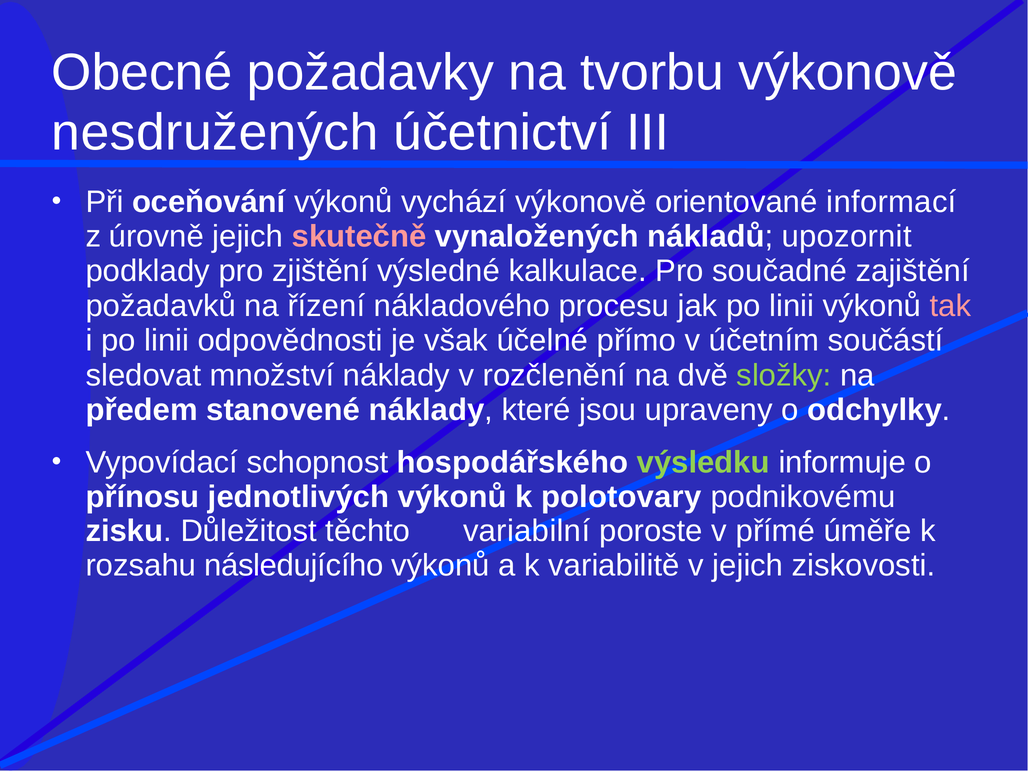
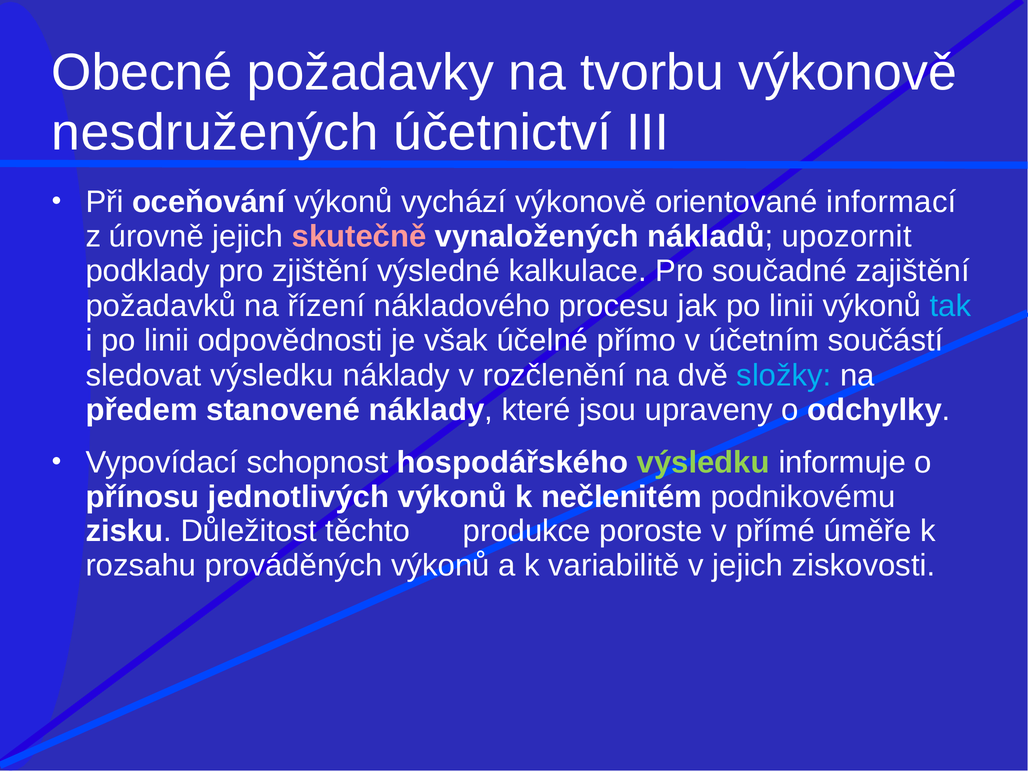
tak colour: pink -> light blue (951, 306)
sledovat množství: množství -> výsledku (272, 375)
složky colour: light green -> light blue (784, 375)
polotovary: polotovary -> nečlenitém (621, 497)
variabilní: variabilní -> produkce (527, 531)
následujícího: následujícího -> prováděných (294, 565)
